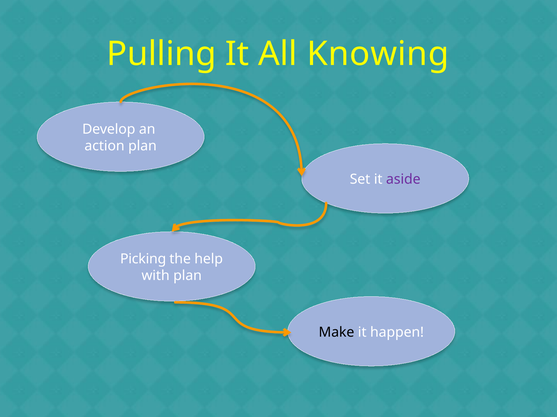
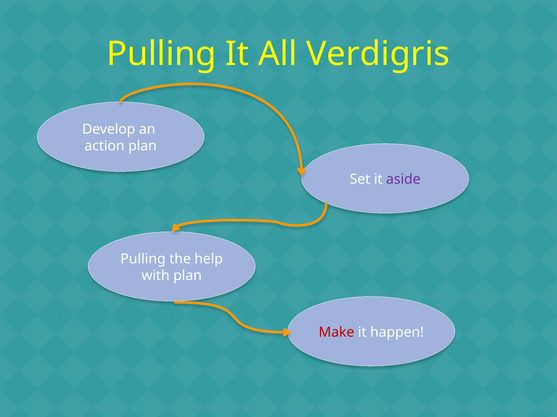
Knowing: Knowing -> Verdigris (378, 54)
Picking: Picking -> Pulling (143, 259)
Make colour: black -> red (336, 333)
